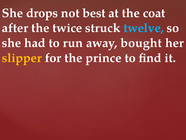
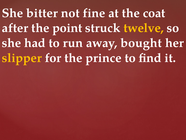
drops: drops -> bitter (42, 13)
best: best -> fine (94, 13)
twice: twice -> point (67, 28)
twelve colour: light blue -> yellow (144, 28)
